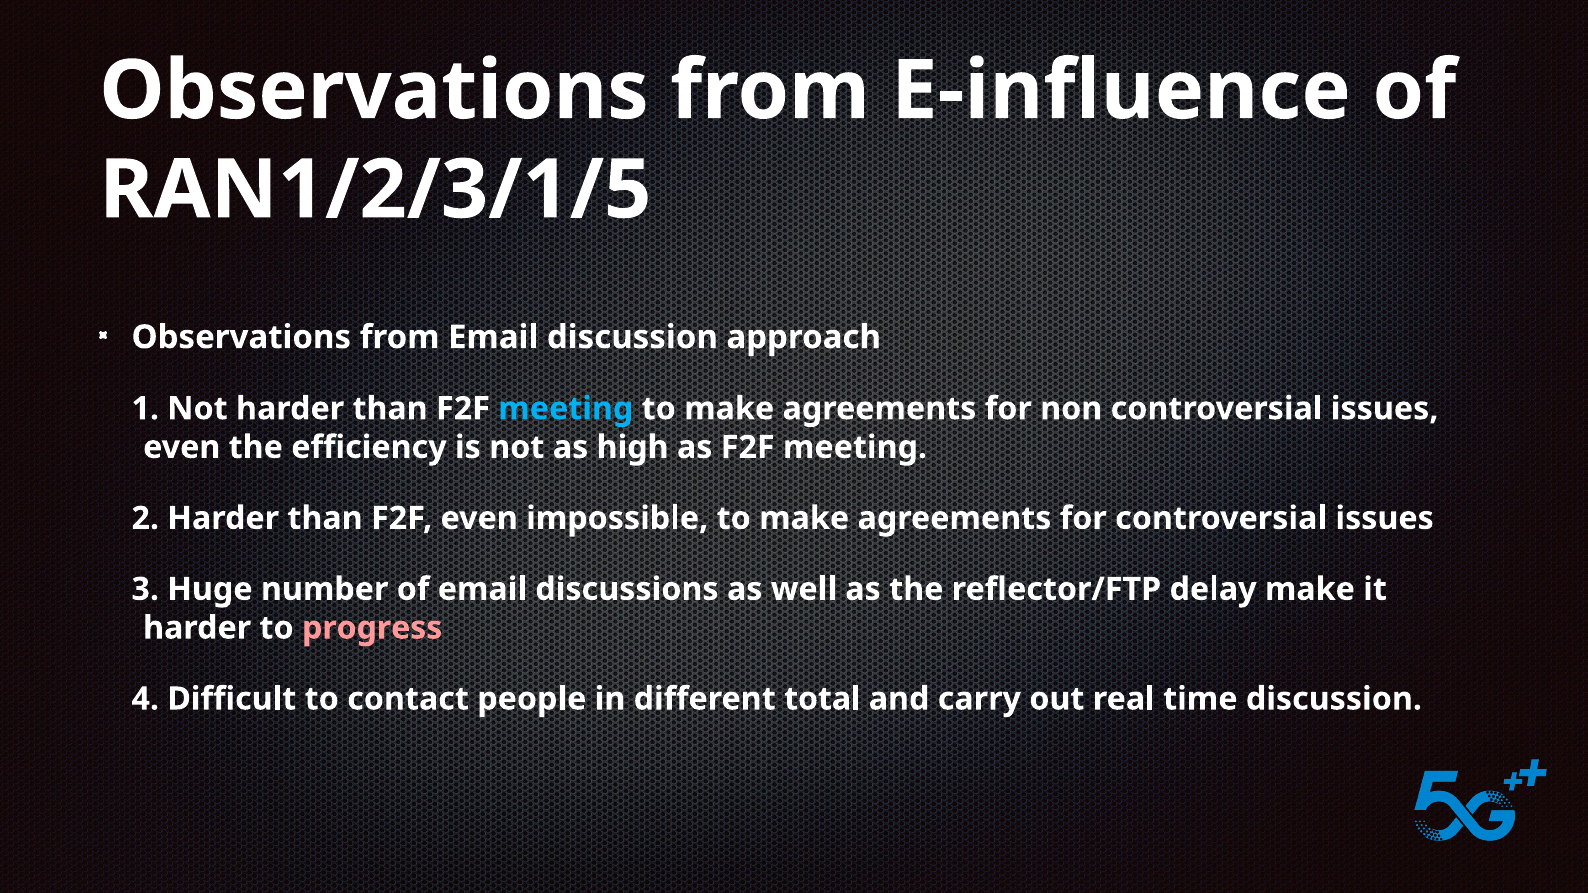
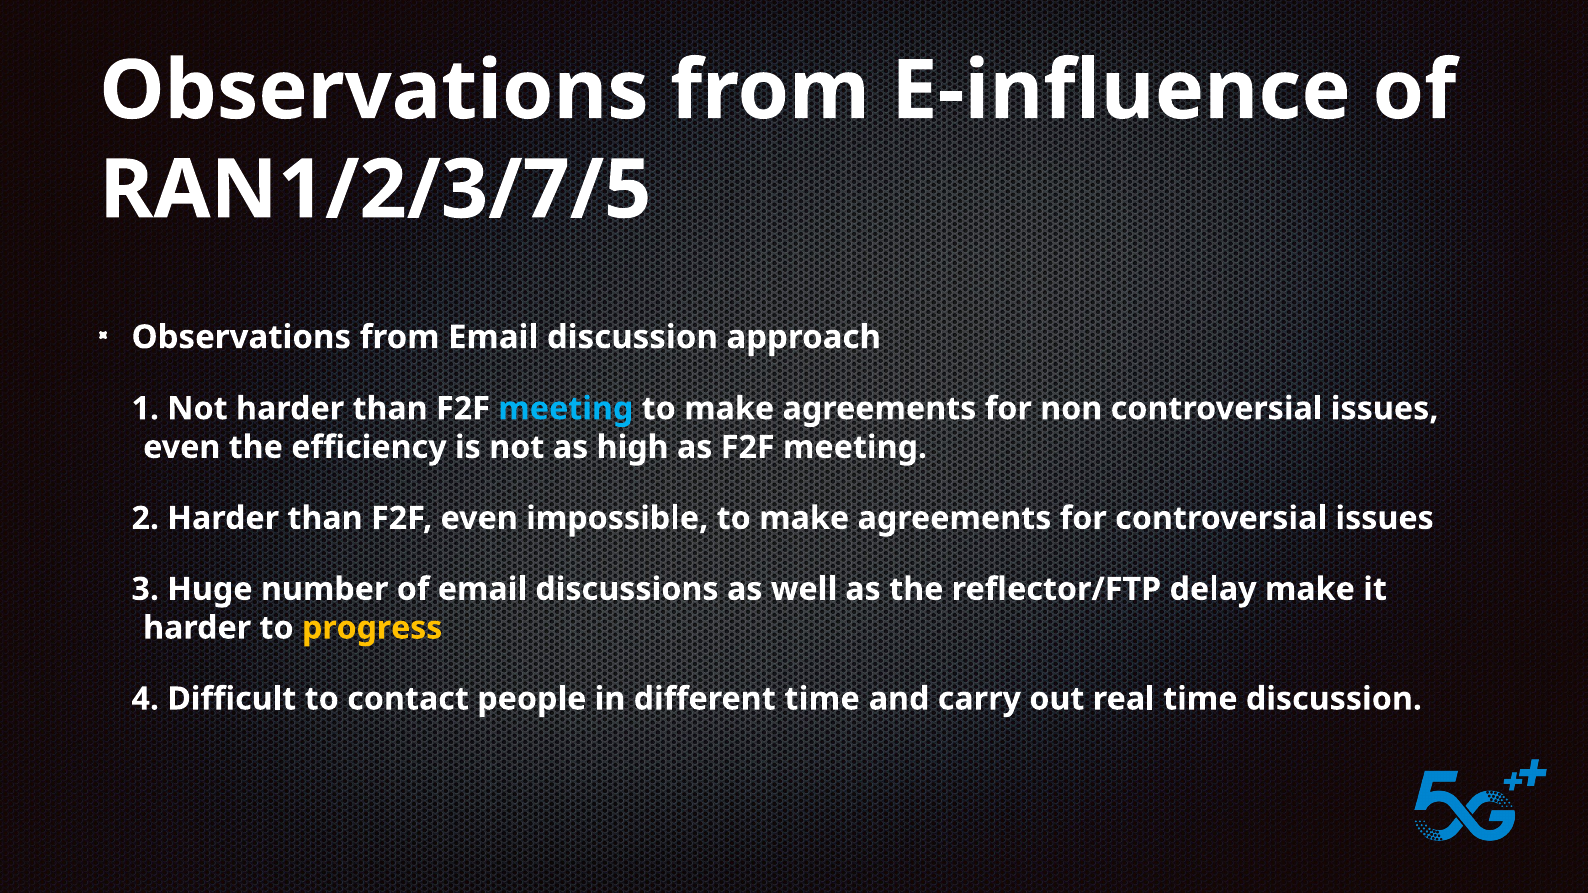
RAN1/2/3/1/5: RAN1/2/3/1/5 -> RAN1/2/3/7/5 (375, 190)
progress colour: pink -> yellow (372, 628)
different total: total -> time (822, 699)
